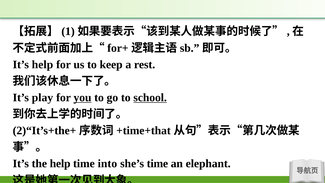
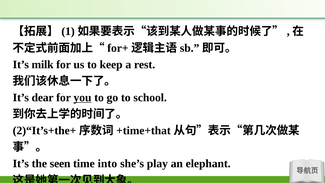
It’s help: help -> milk (43, 64)
play: play -> dear (43, 97)
school underline: present -> none (150, 97)
the help: help -> seen (60, 164)
she’s time: time -> play (157, 164)
